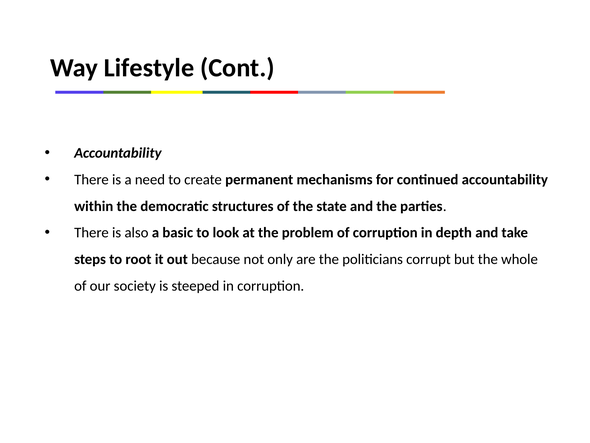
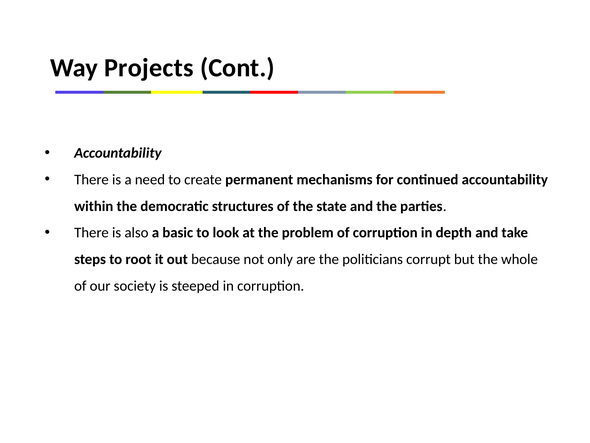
Lifestyle: Lifestyle -> Projects (149, 68)
